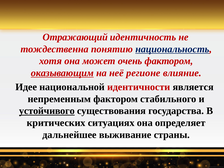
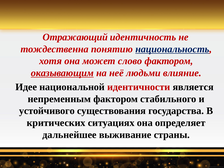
очень: очень -> слово (130, 61)
регионе: регионе -> людьми (143, 73)
устойчивого underline: present -> none (47, 111)
